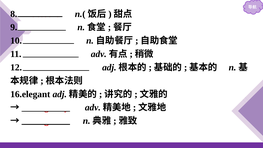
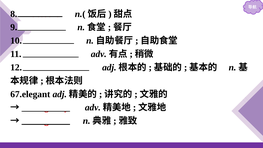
16.elegant: 16.elegant -> 67.elegant (30, 94)
